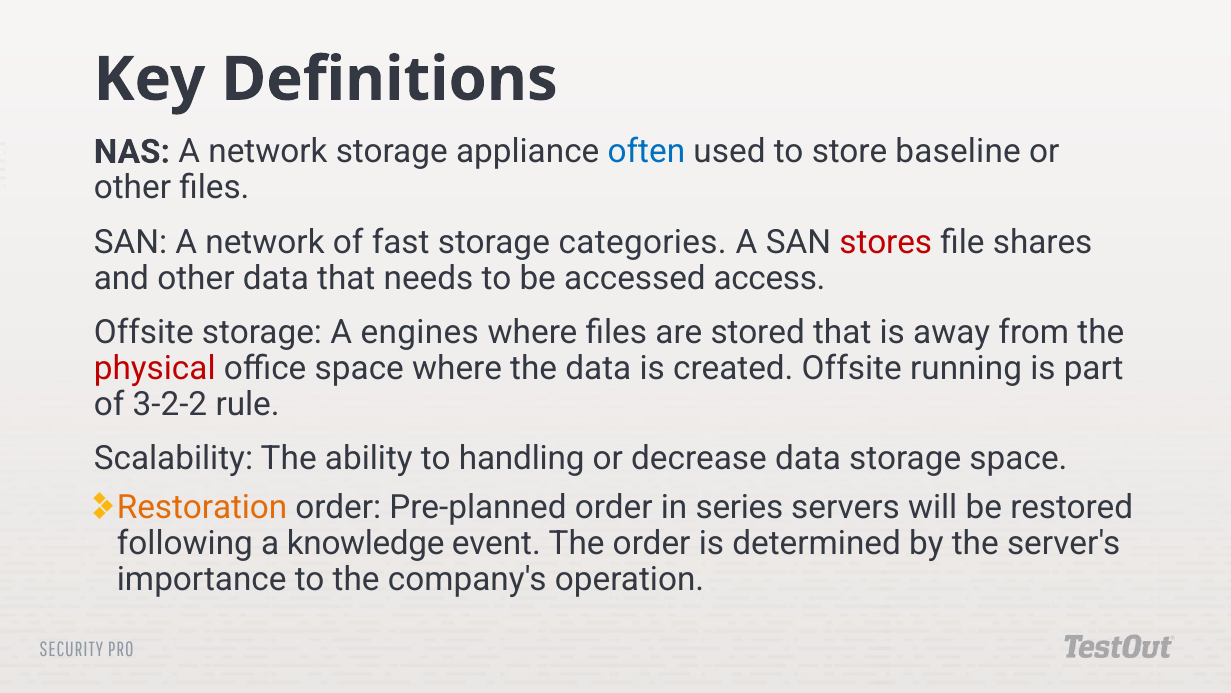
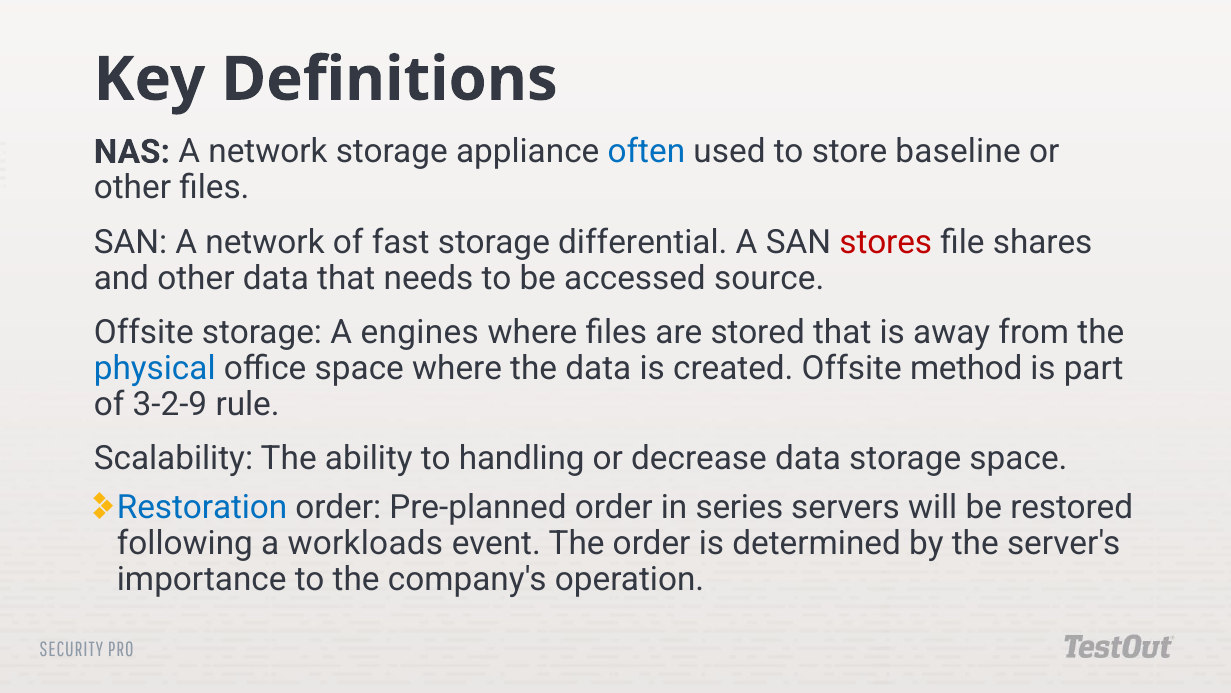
categories: categories -> differential (643, 242)
access: access -> source (769, 278)
physical colour: red -> blue (155, 368)
running: running -> method (966, 368)
3-2-2: 3-2-2 -> 3-2-9 (170, 404)
Restoration colour: orange -> blue (202, 507)
knowledge: knowledge -> workloads (365, 543)
